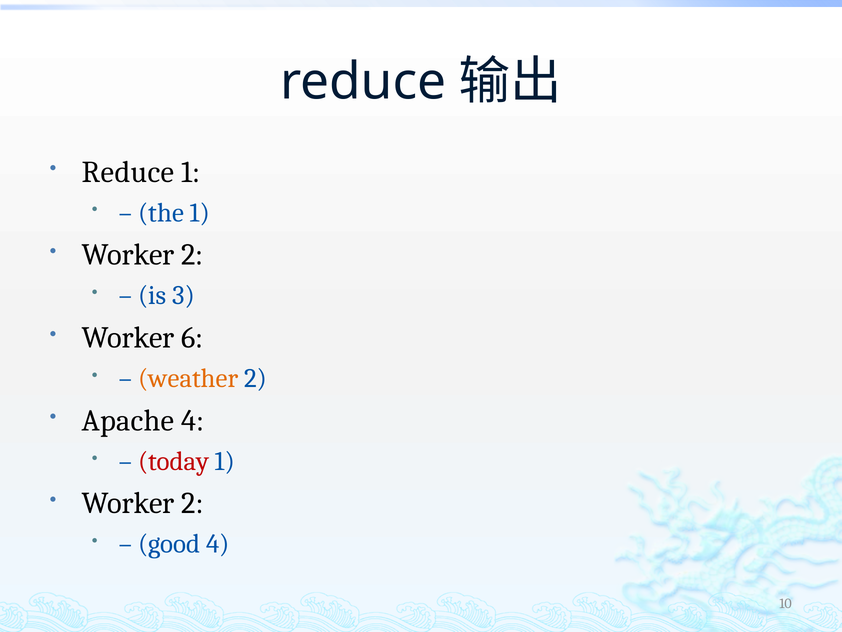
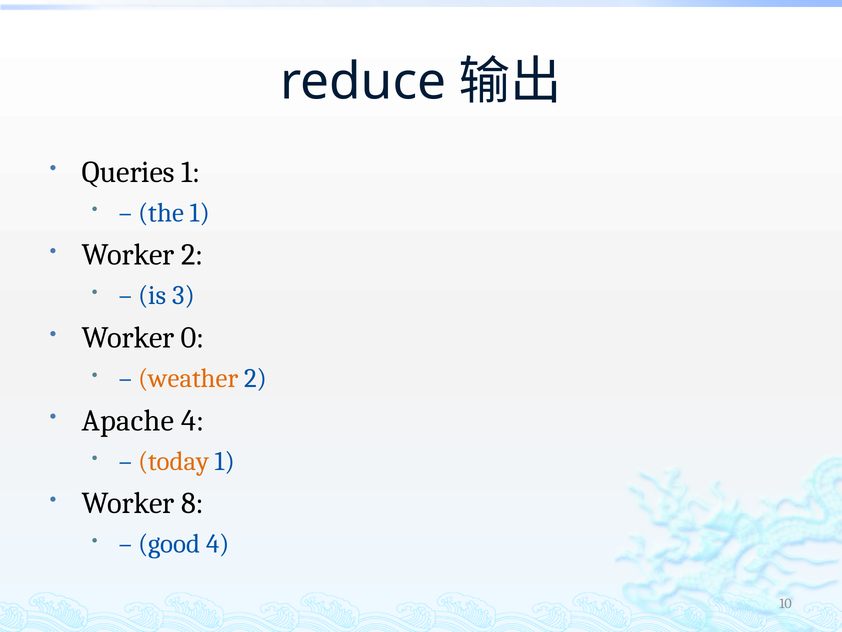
Reduce: Reduce -> Queries (128, 172)
6: 6 -> 0 (192, 337)
today colour: red -> orange (174, 461)
2: 2 -> 8 (192, 503)
